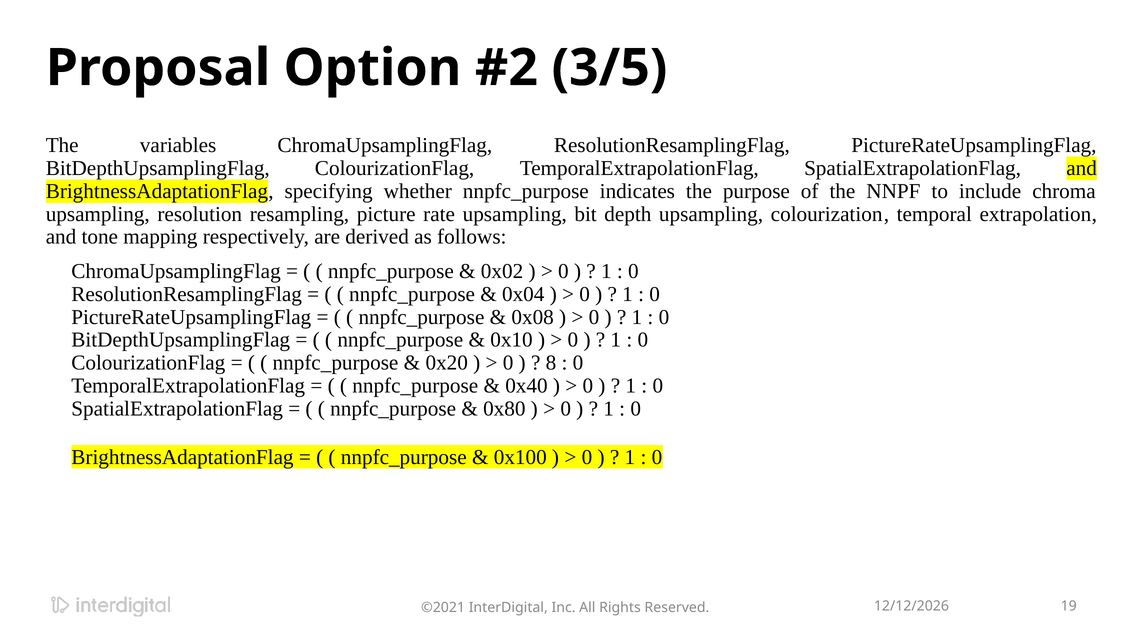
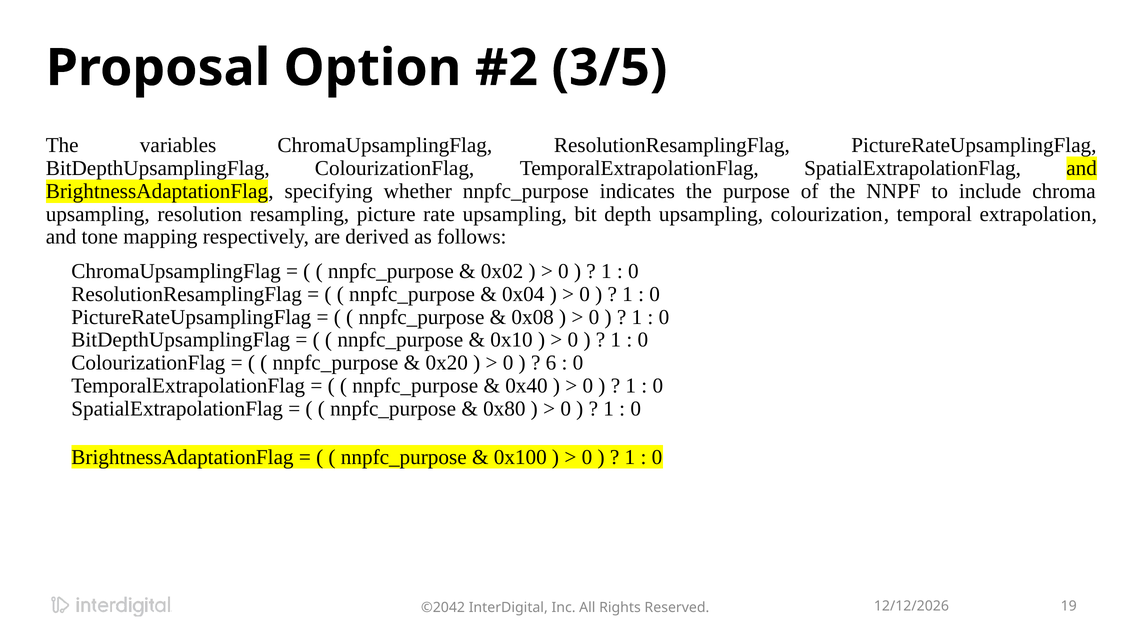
8: 8 -> 6 (551, 363)
©2021: ©2021 -> ©2042 (443, 608)
